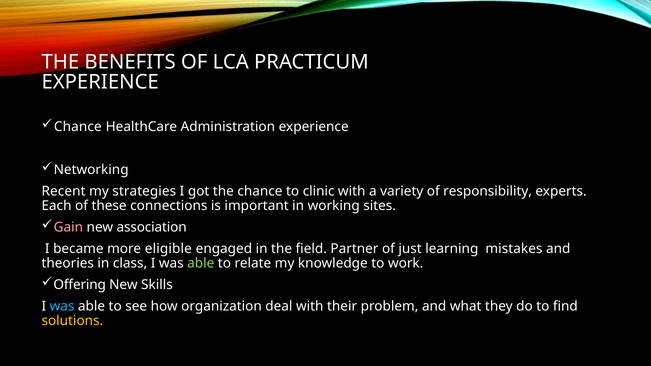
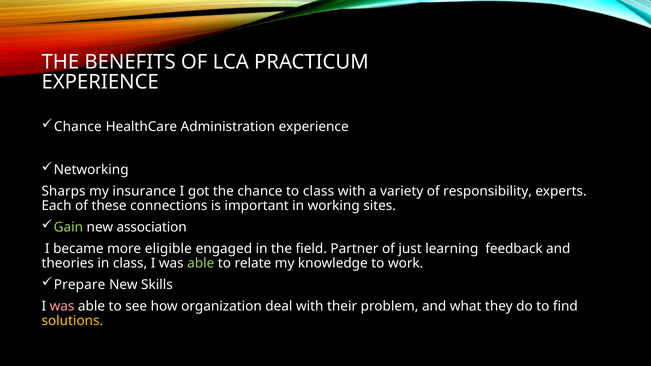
Recent: Recent -> Sharps (64, 191)
strategies: strategies -> insurance (144, 191)
to clinic: clinic -> class (319, 191)
Gain colour: pink -> light green (68, 227)
mistakes: mistakes -> feedback (514, 249)
Offering: Offering -> Prepare (80, 285)
was colour: light blue -> pink (62, 306)
